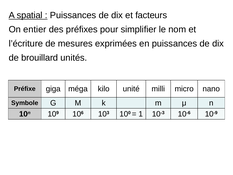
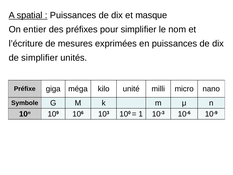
facteurs: facteurs -> masque (151, 15)
de brouillard: brouillard -> simplifier (40, 58)
